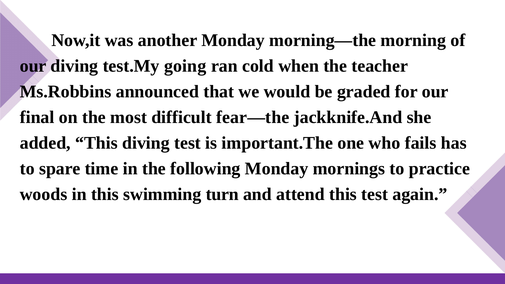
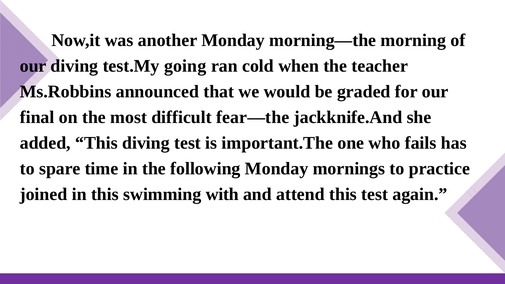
woods: woods -> joined (44, 194)
turn: turn -> with (222, 194)
